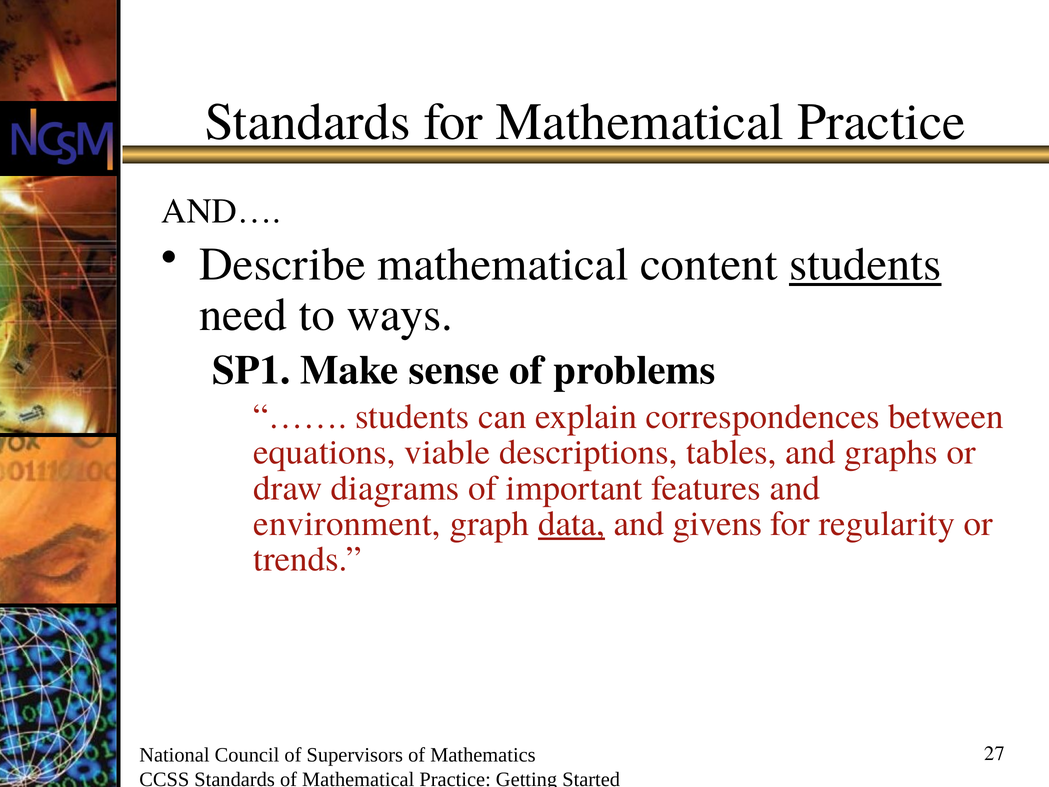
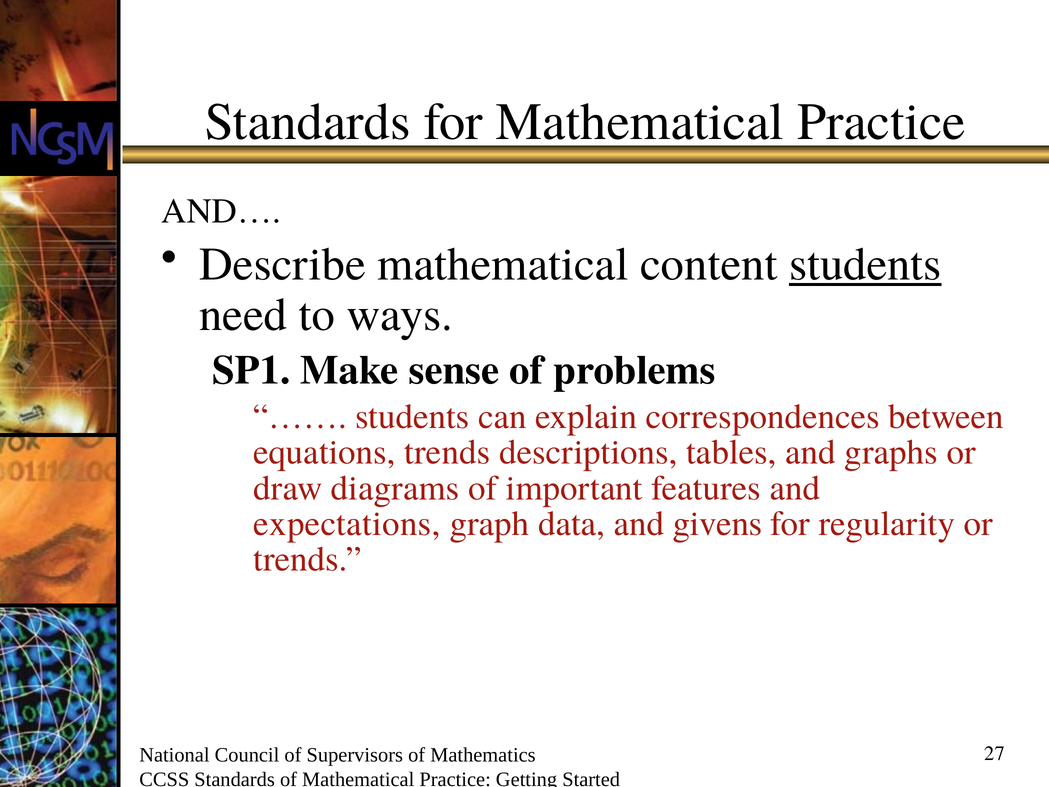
equations viable: viable -> trends (447, 452)
environment: environment -> expectations (347, 524)
data underline: present -> none (572, 524)
